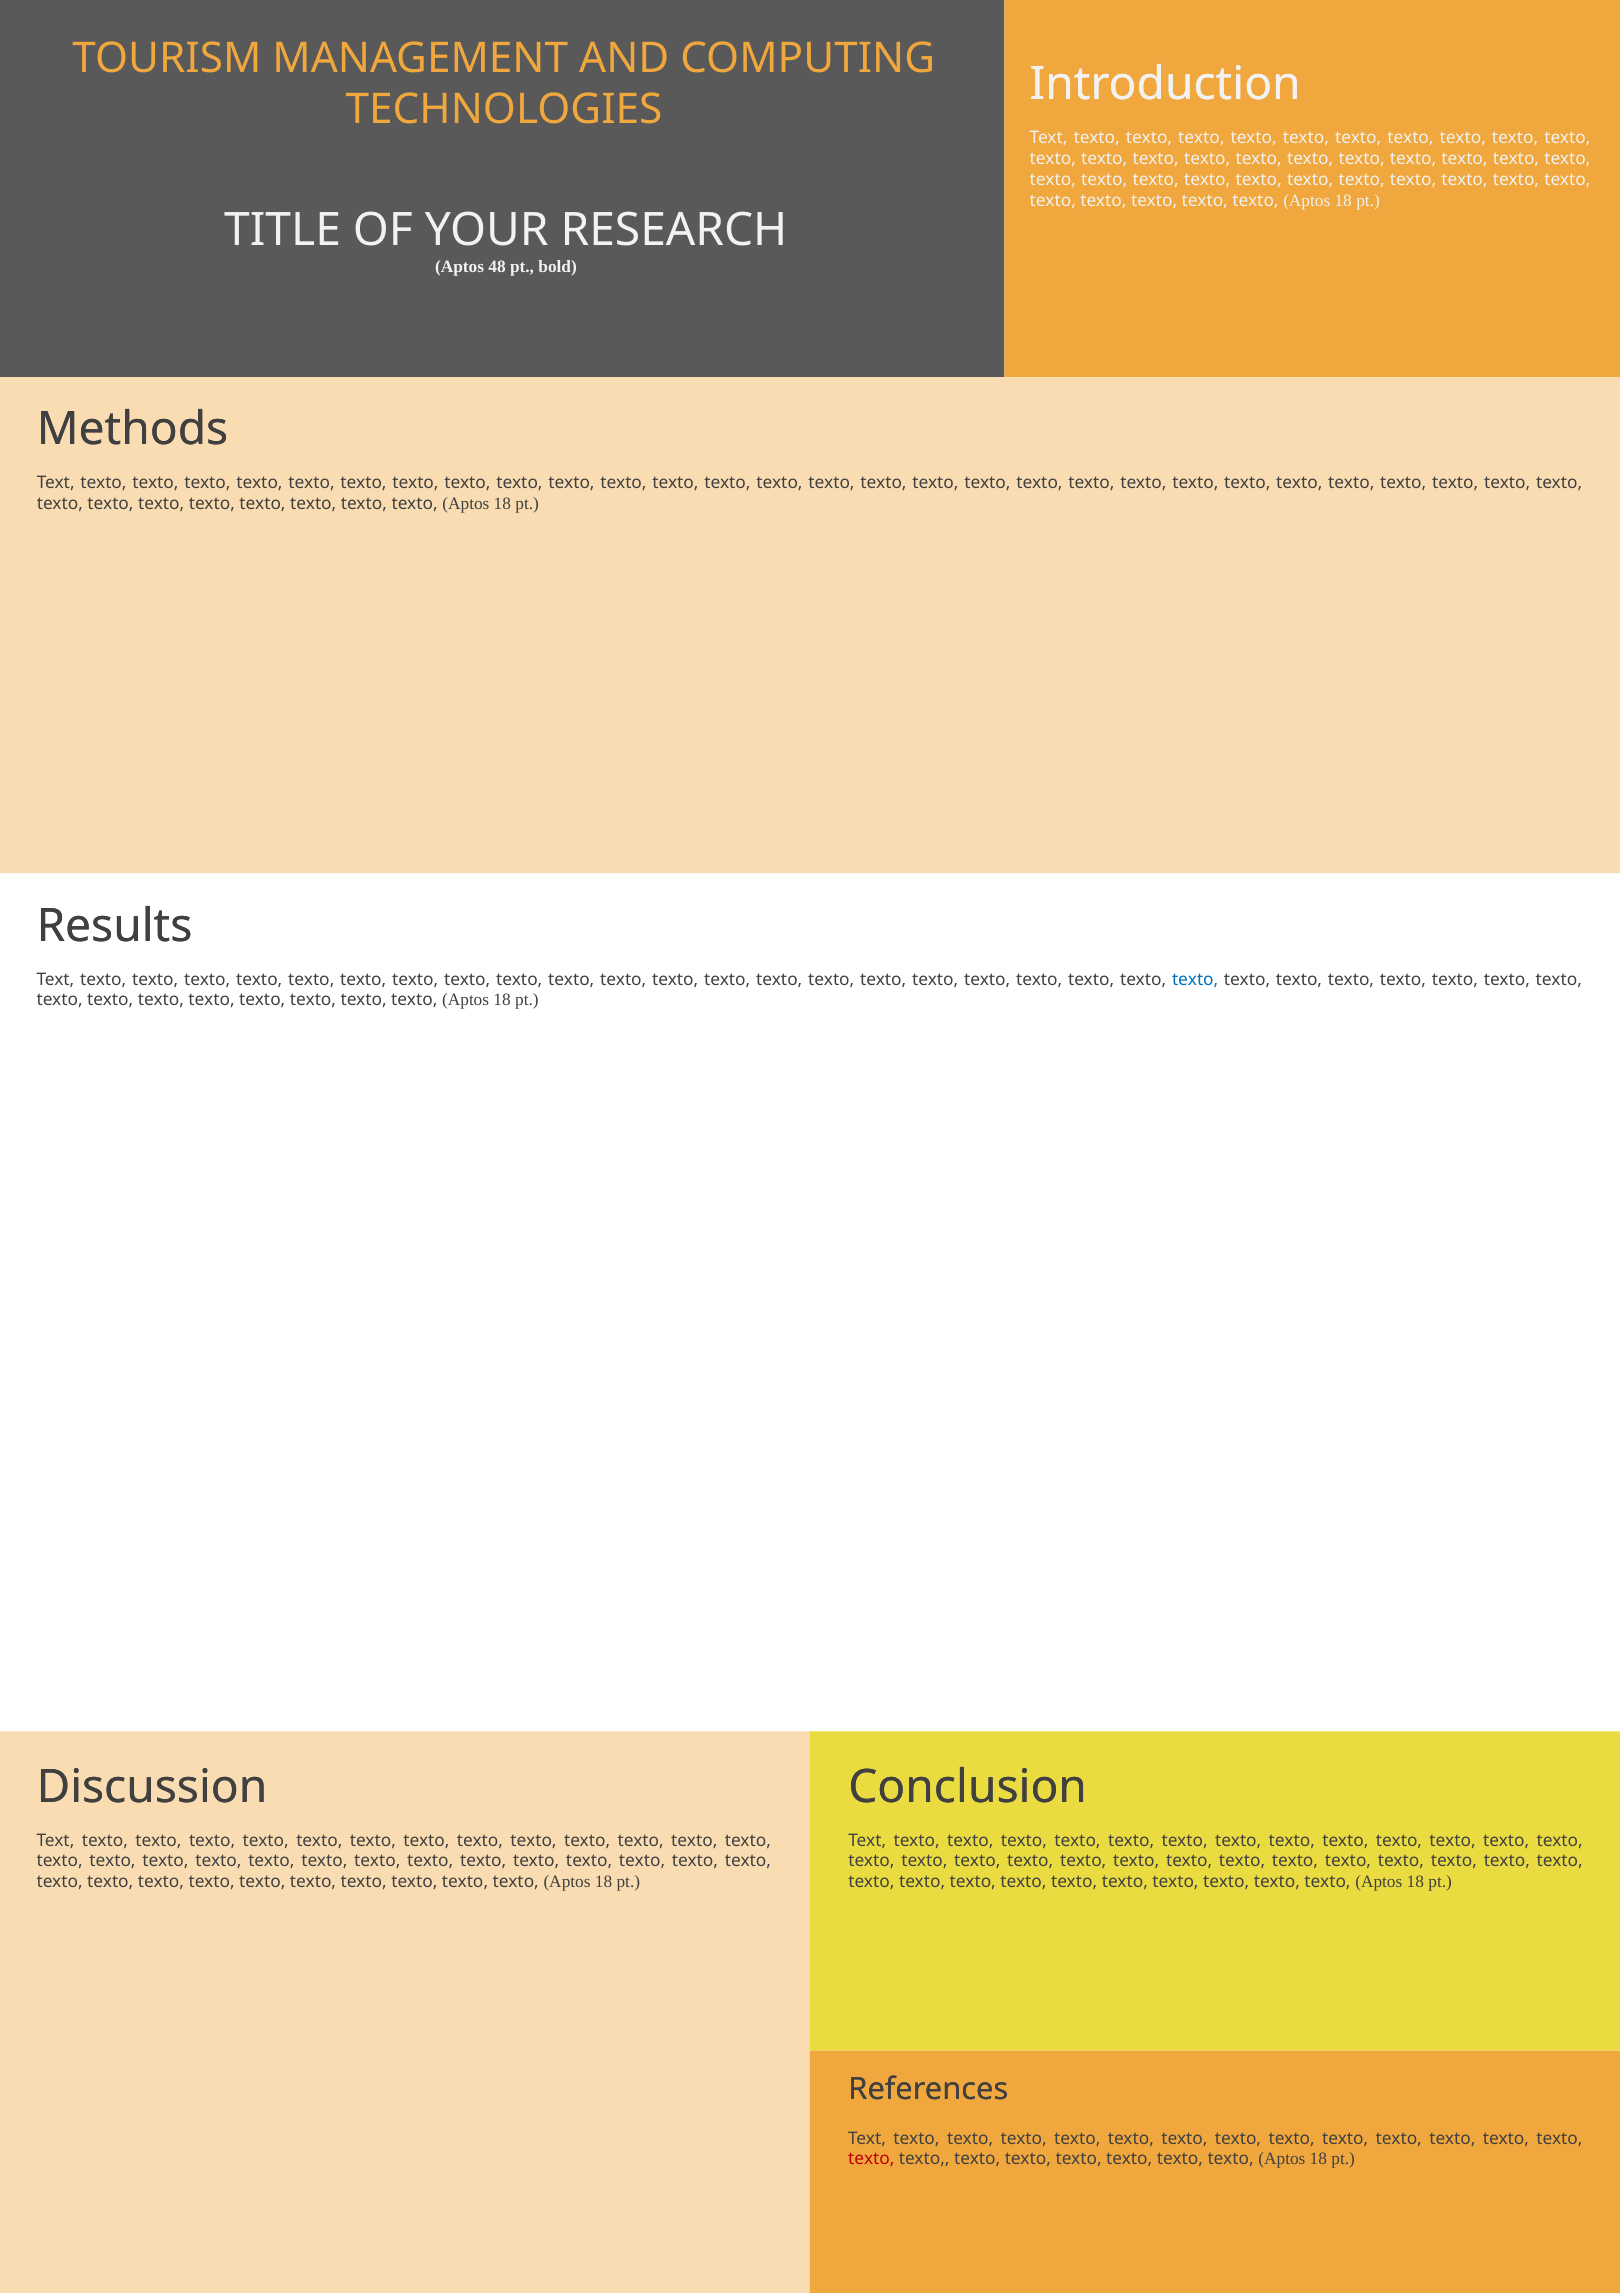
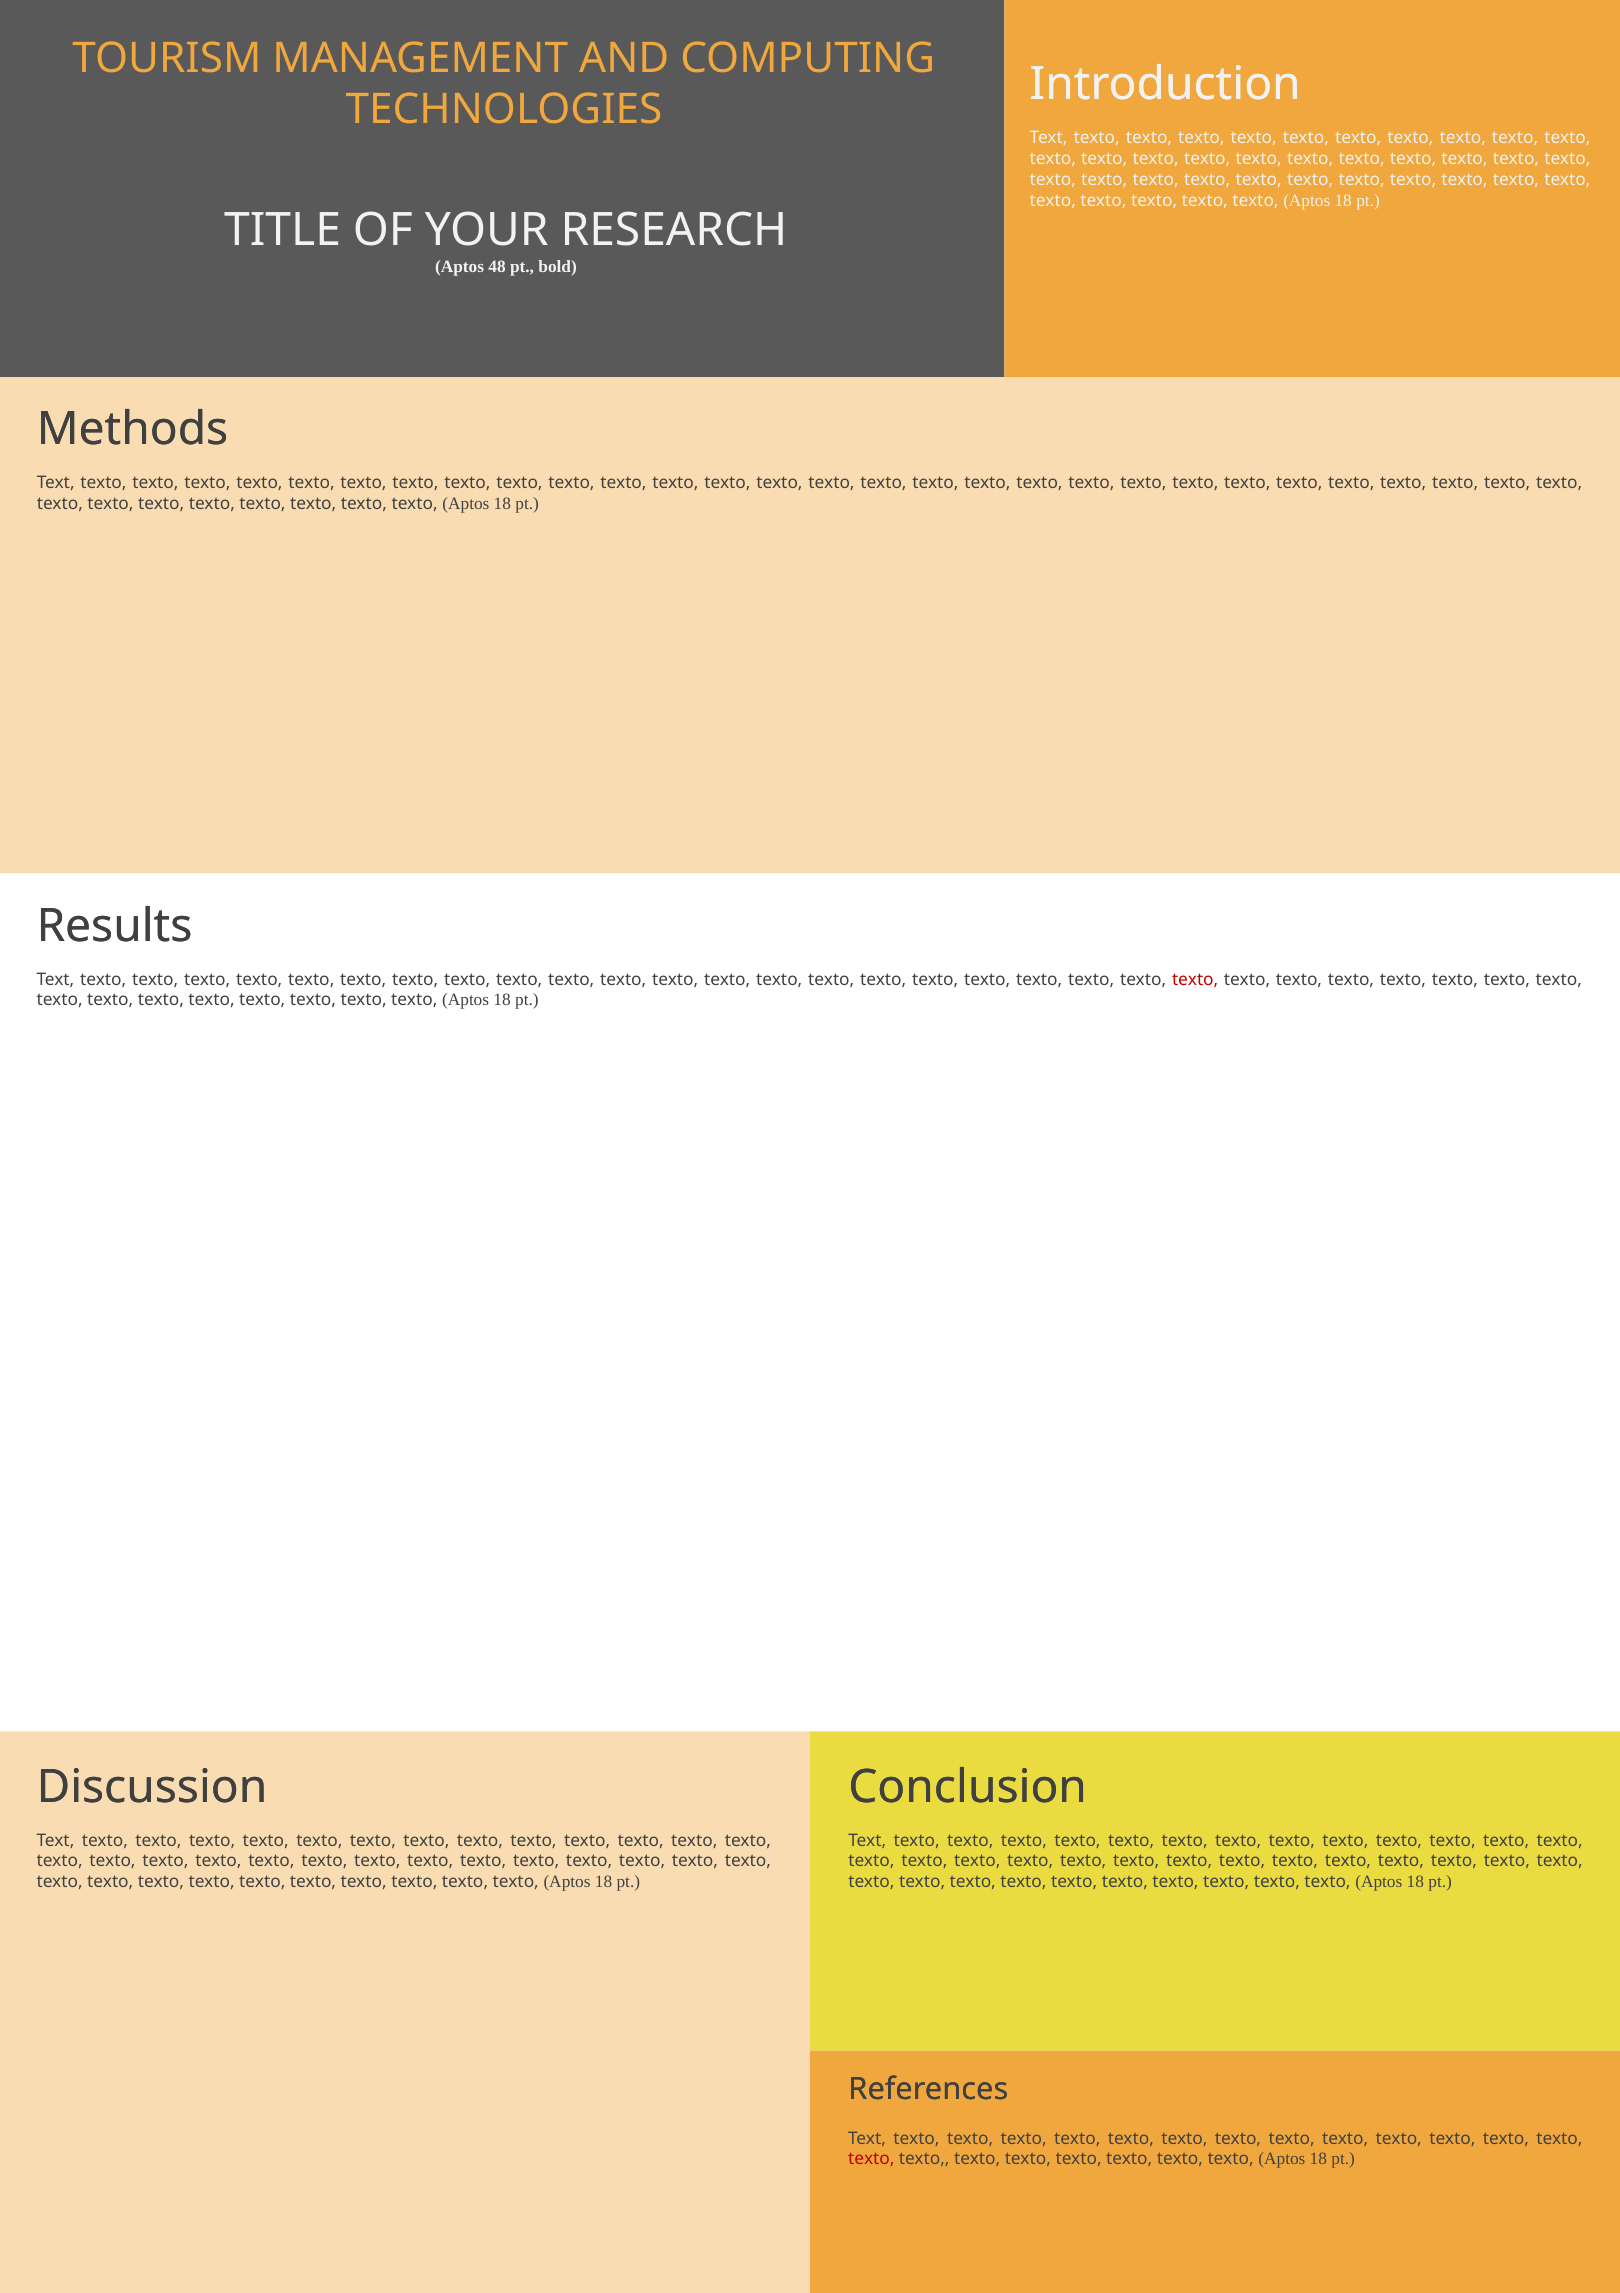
texto colour: blue -> red (1195, 980)
